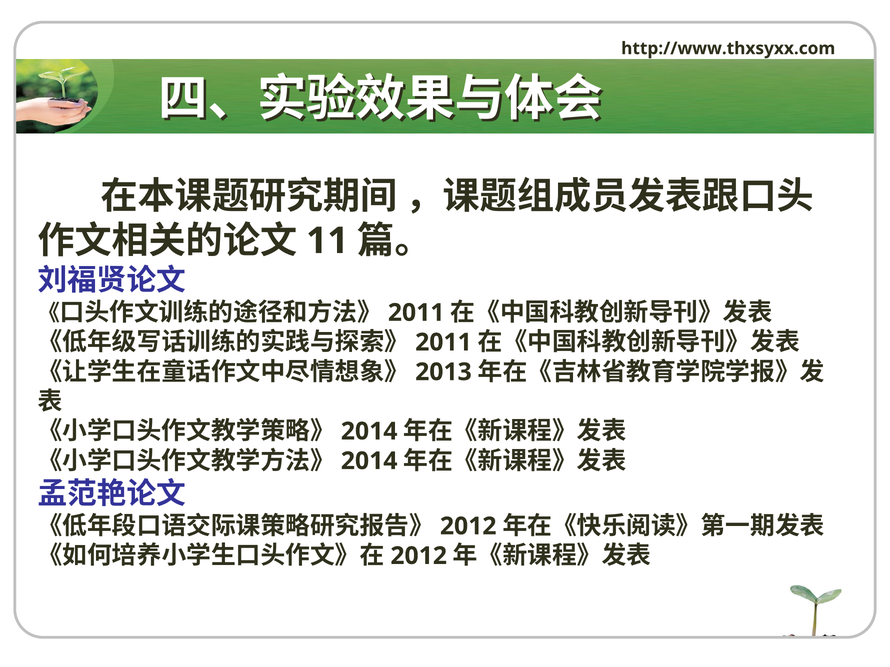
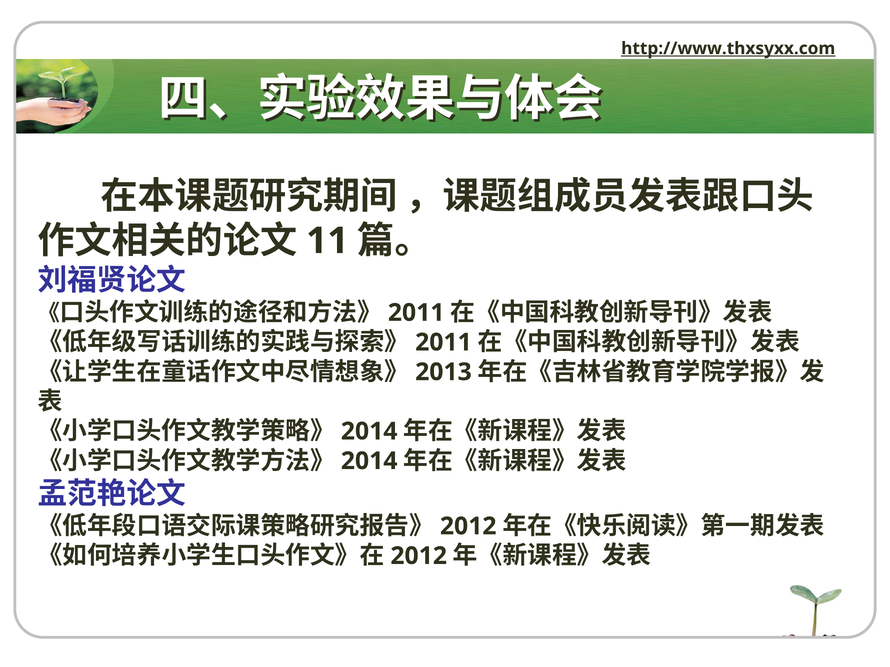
http://www.thxsyxx.com underline: none -> present (728, 48)
